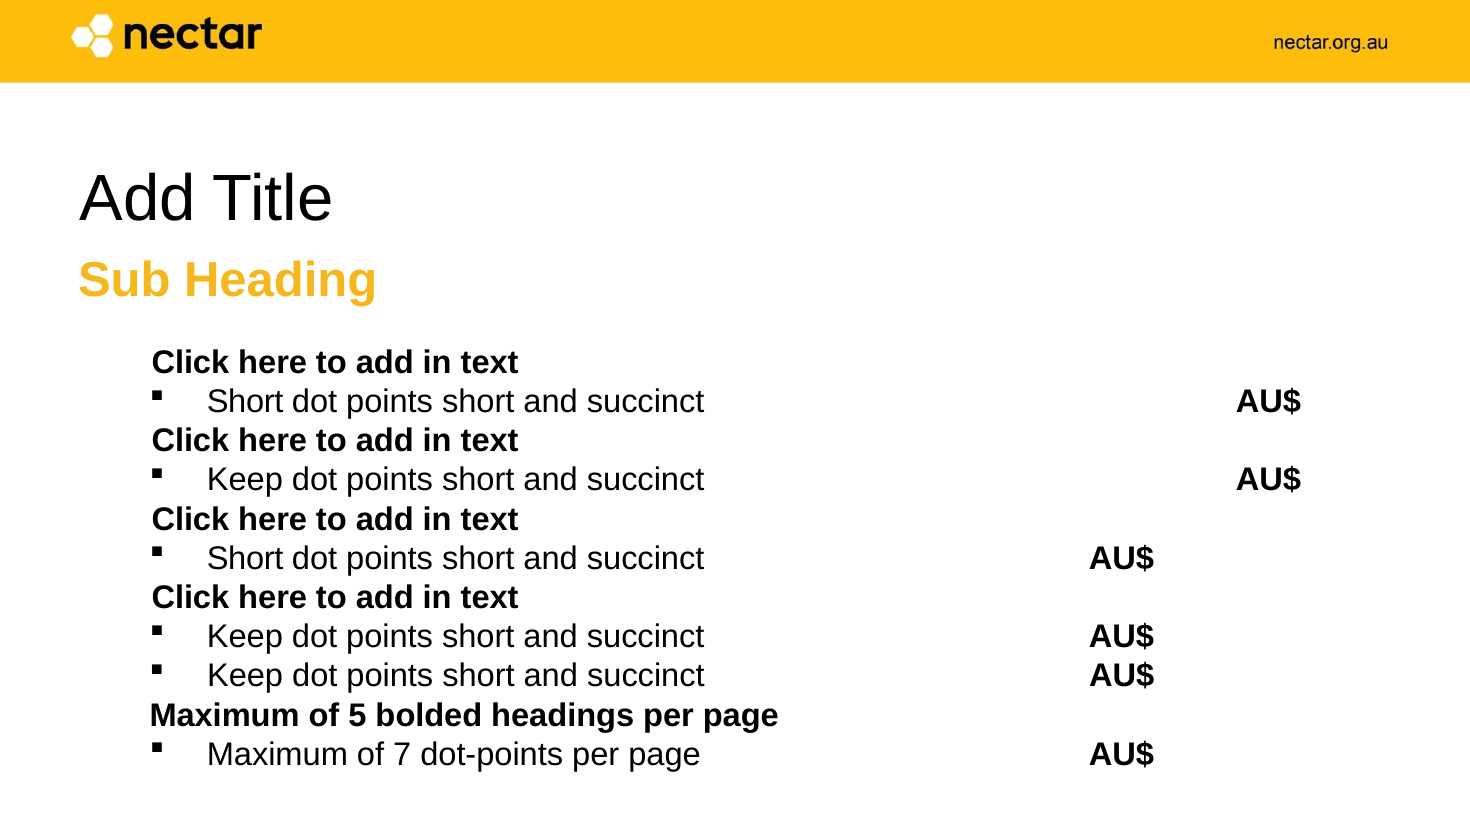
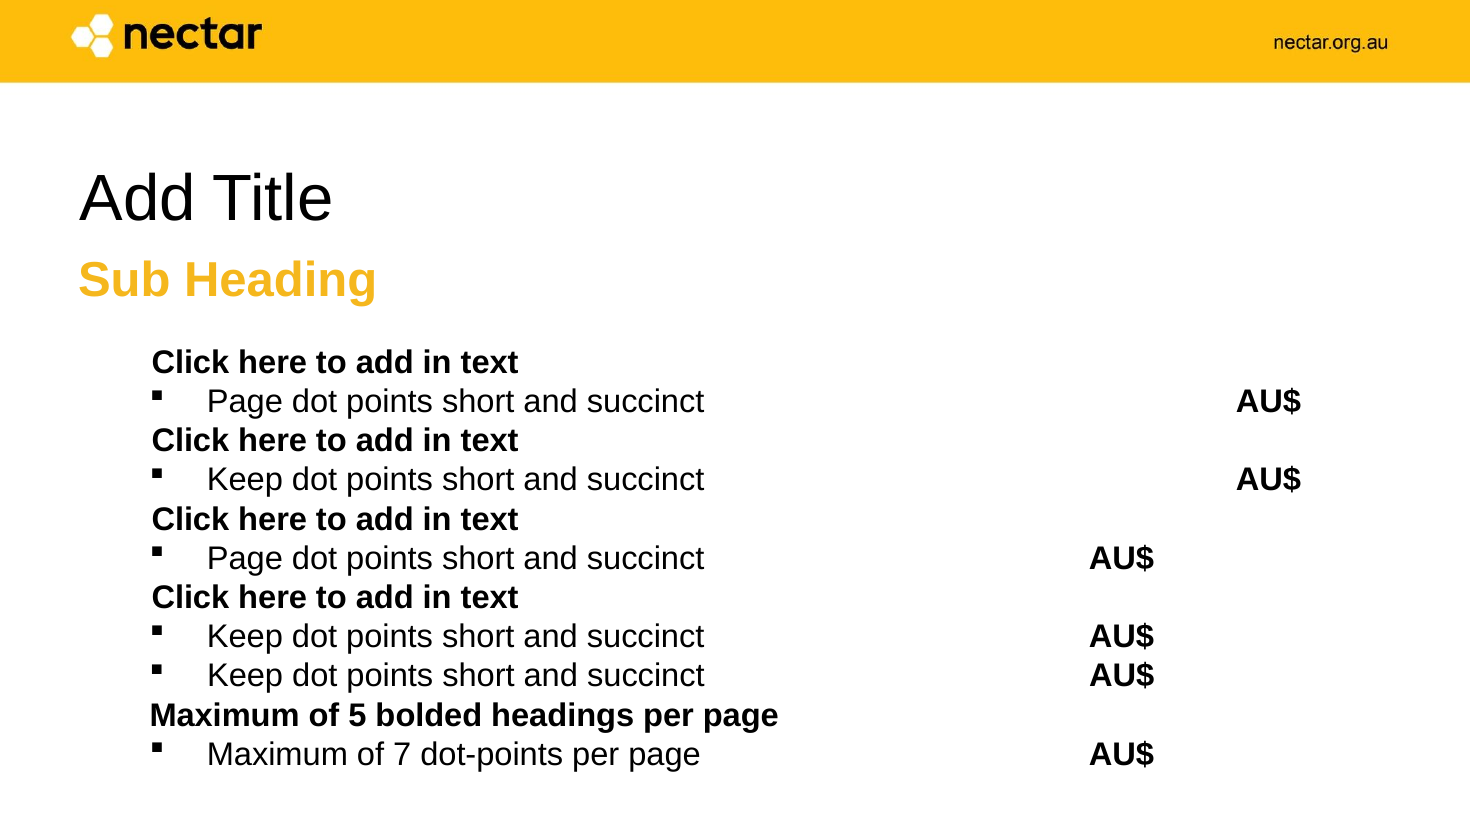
Short: Short -> Page (245, 402)
Short: Short -> Page (245, 558)
